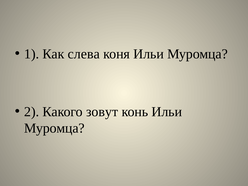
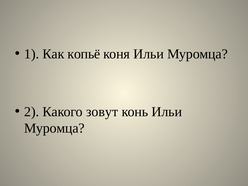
слева: слева -> копьё (84, 54)
